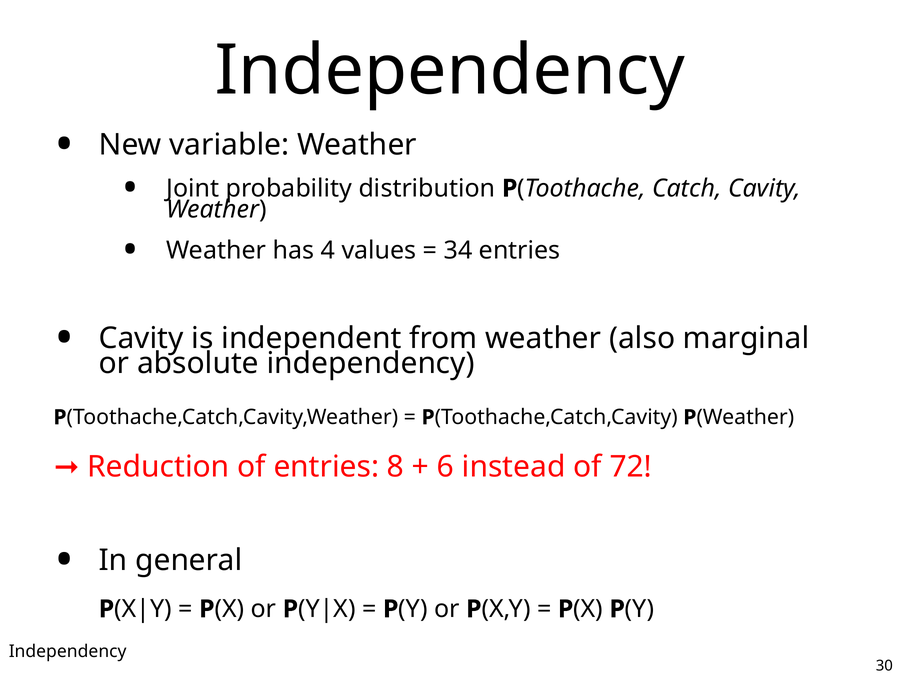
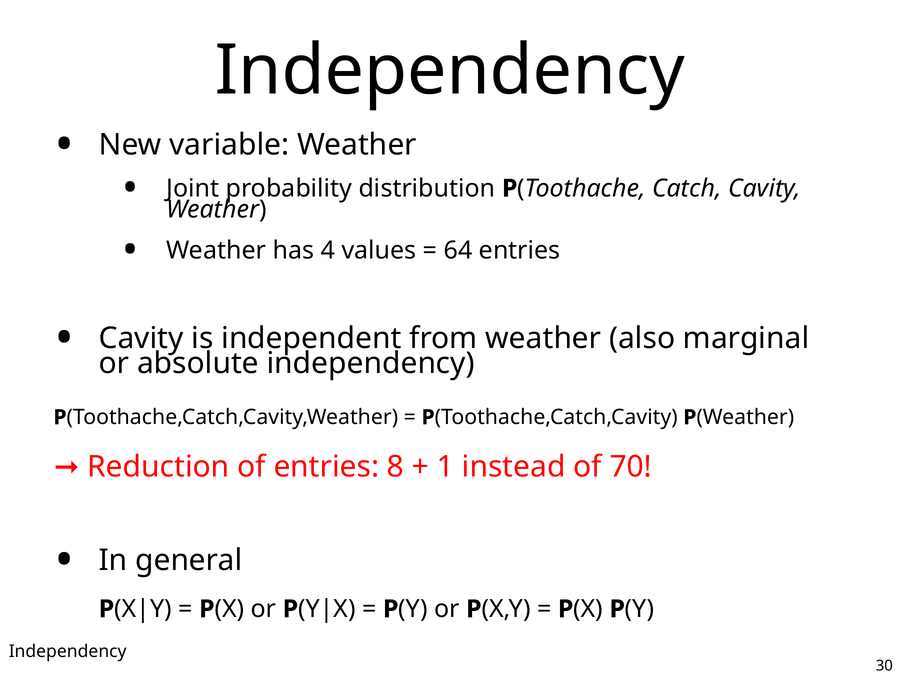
34: 34 -> 64 (458, 250)
6: 6 -> 1 (445, 467)
72: 72 -> 70 (631, 467)
